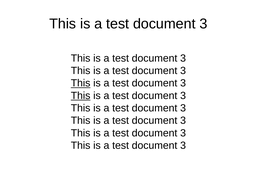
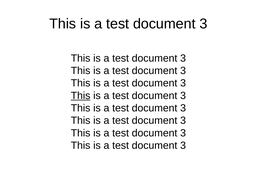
This underline: present -> none (81, 83)
